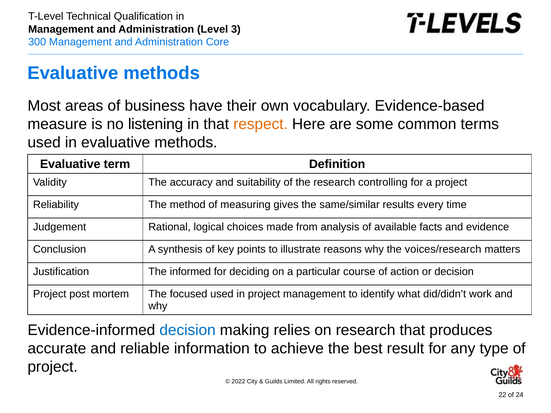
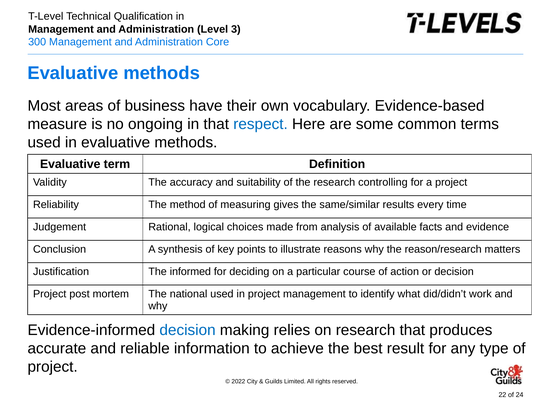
listening: listening -> ongoing (155, 124)
respect colour: orange -> blue (261, 124)
voices/research: voices/research -> reason/research (443, 250)
focused: focused -> national (189, 294)
